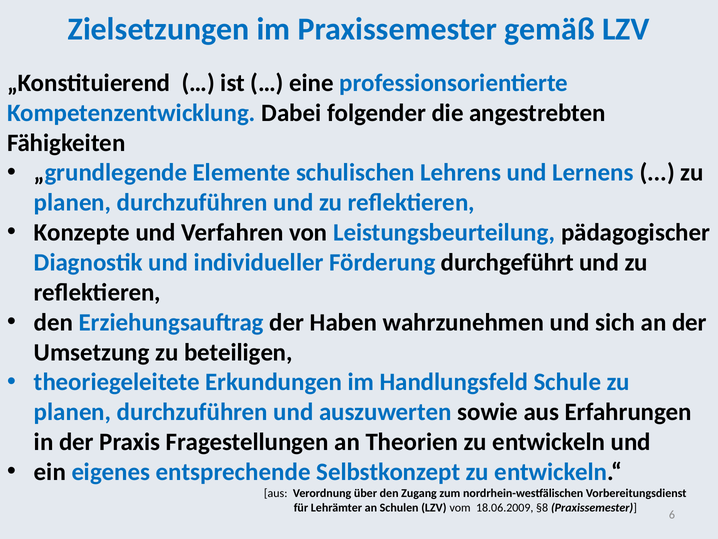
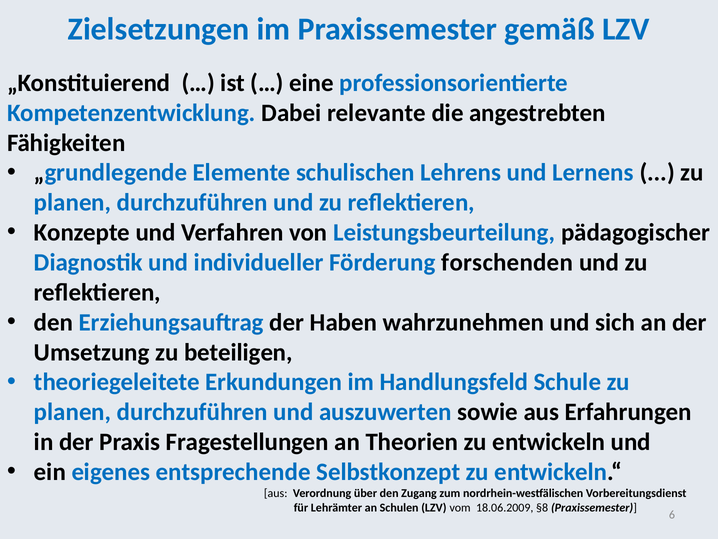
folgender: folgender -> relevante (376, 113)
durchgeführt: durchgeführt -> forschenden (507, 262)
